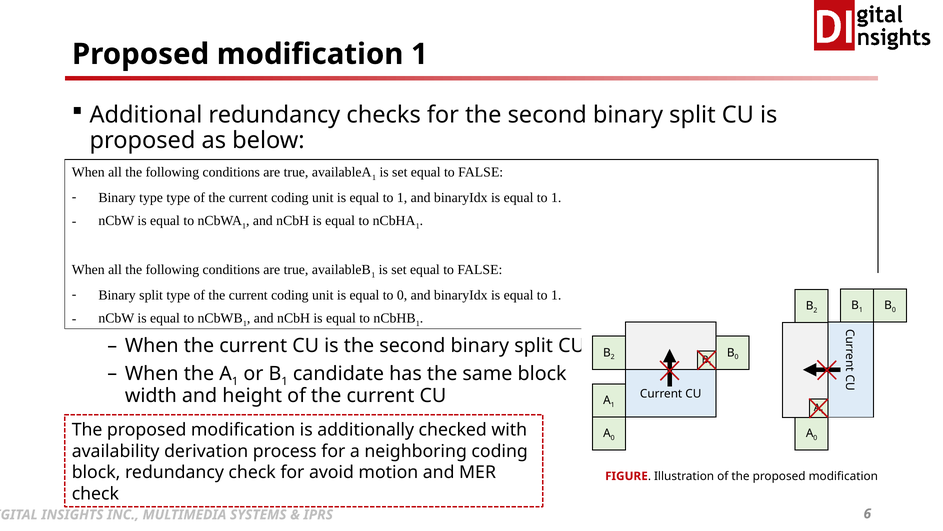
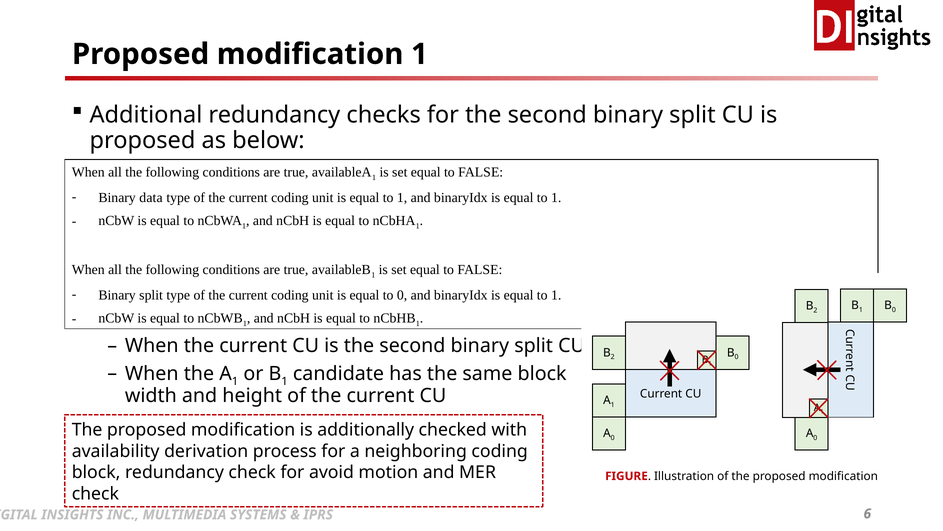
Binary type: type -> data (151, 197)
